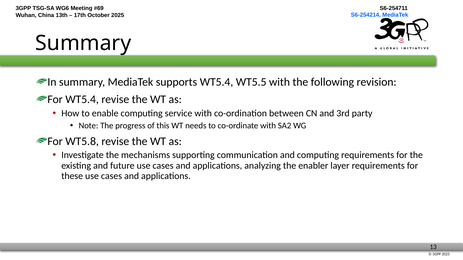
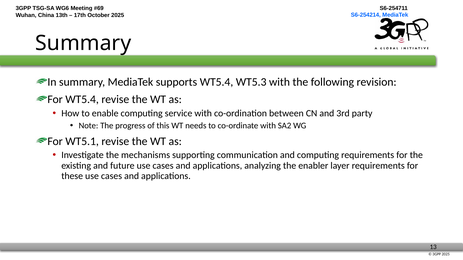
WT5.5: WT5.5 -> WT5.3 (251, 82)
WT5.8: WT5.8 -> WT5.1 (82, 142)
